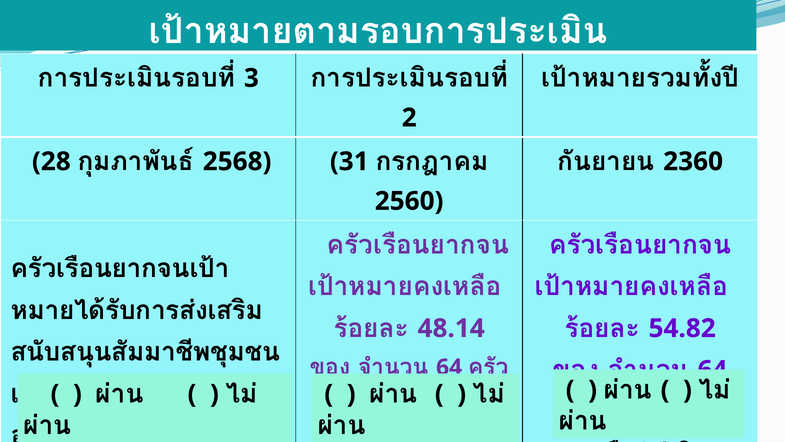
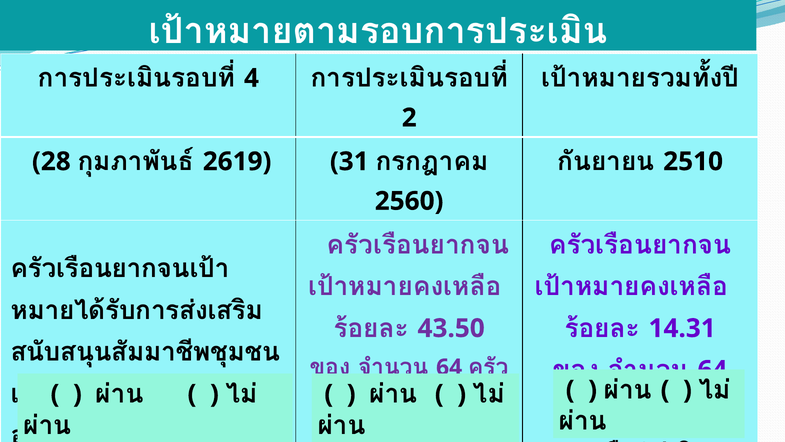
3: 3 -> 4 (251, 78)
2360: 2360 -> 2510 (693, 161)
2568: 2568 -> 2619 (237, 161)
48.14: 48.14 -> 43.50 (451, 328)
54.82: 54.82 -> 14.31 (682, 328)
